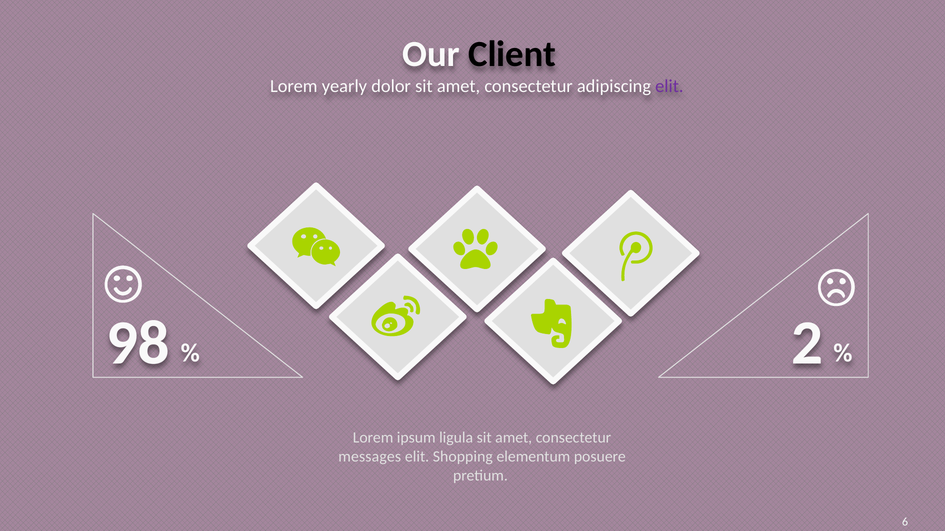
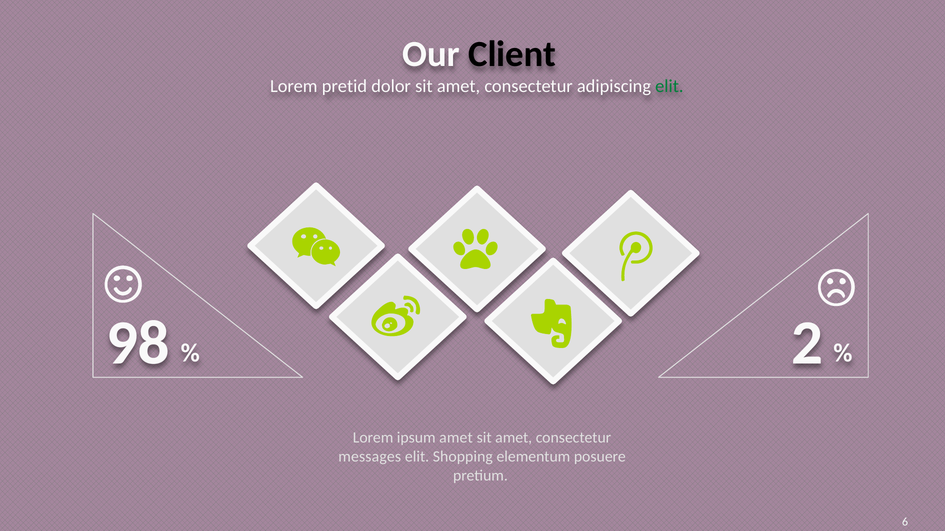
yearly: yearly -> pretid (344, 86)
elit colour: purple -> green (669, 86)
ipsum ligula: ligula -> amet (456, 438)
